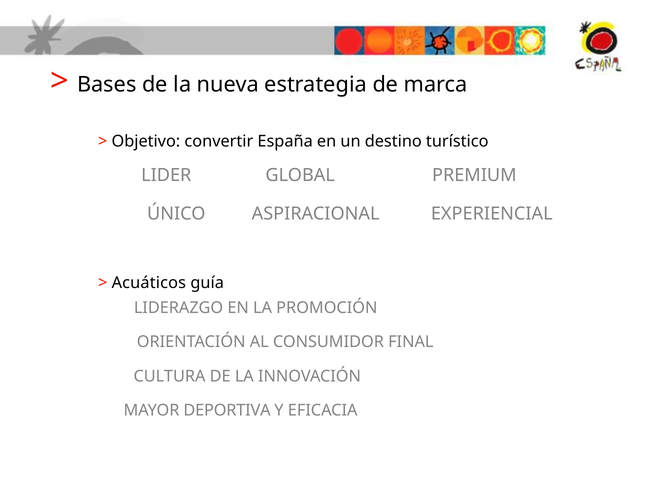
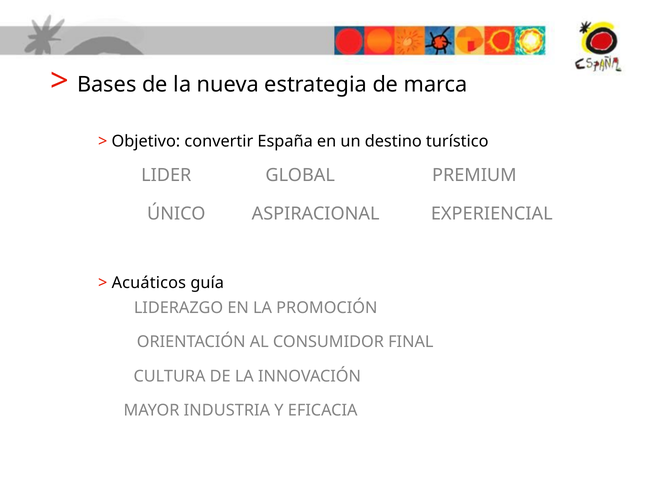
DEPORTIVA: DEPORTIVA -> INDUSTRIA (227, 411)
